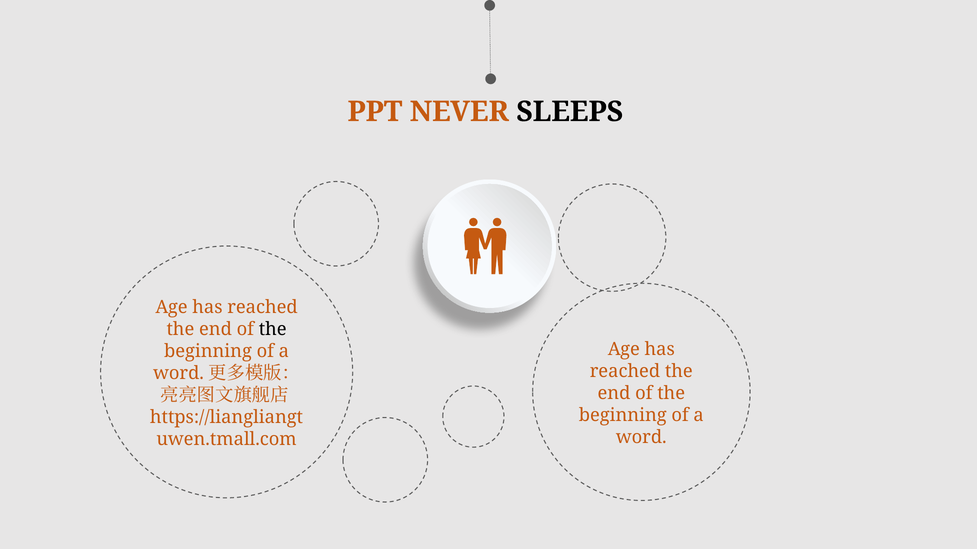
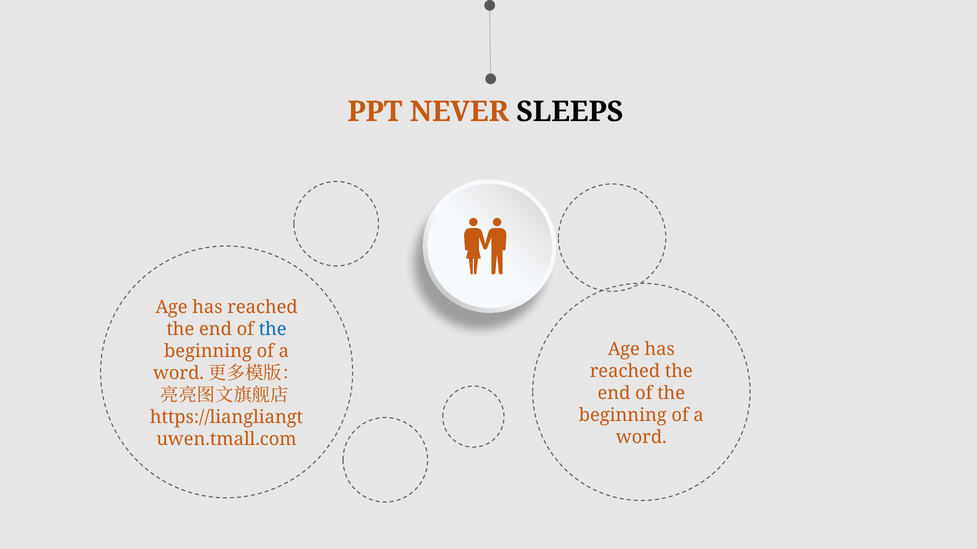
the colour: black -> blue (273, 330)
